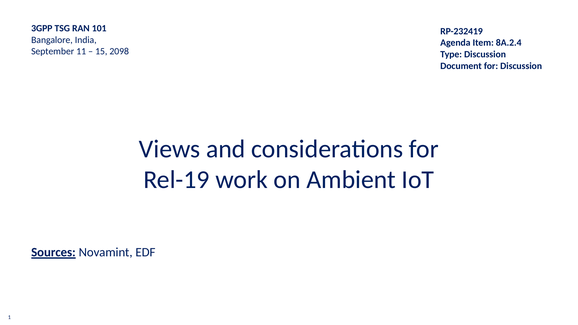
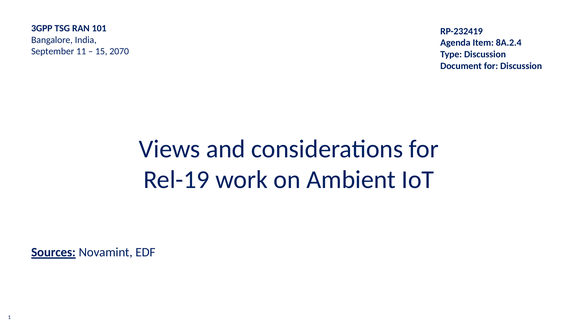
2098: 2098 -> 2070 (119, 51)
